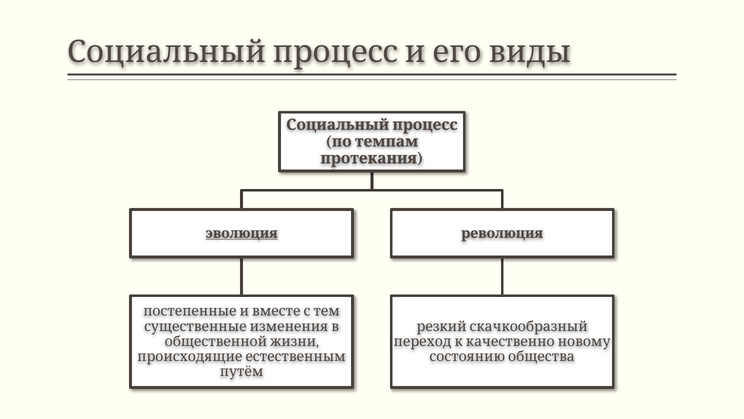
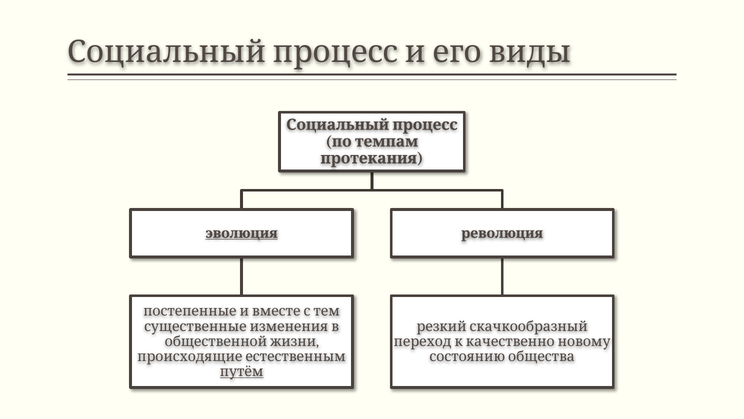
путём underline: none -> present (242, 371)
